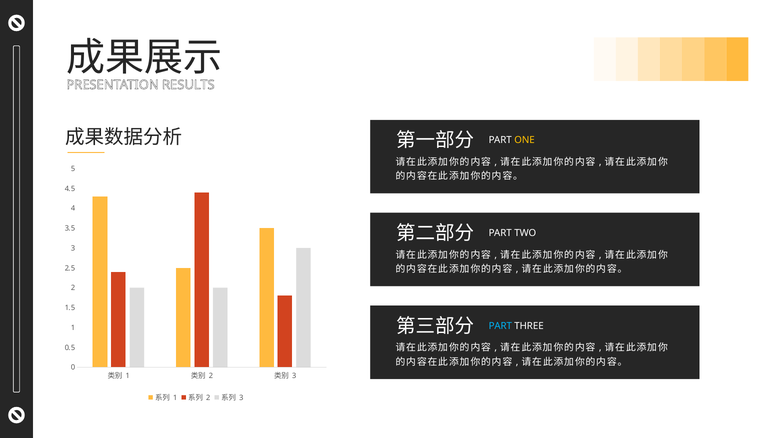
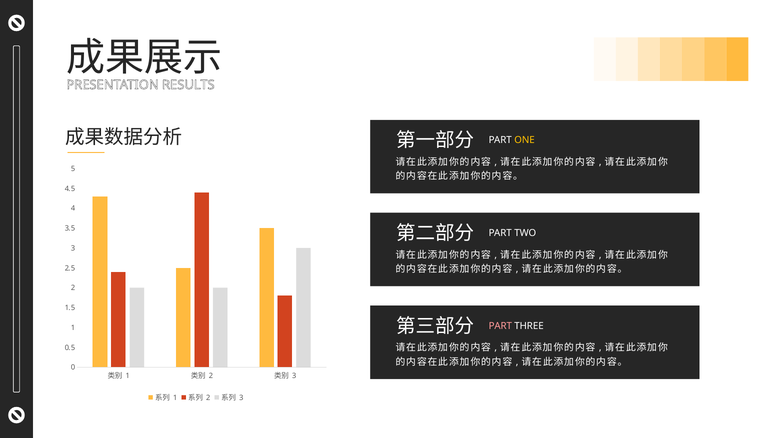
PART colour: light blue -> pink (500, 326)
